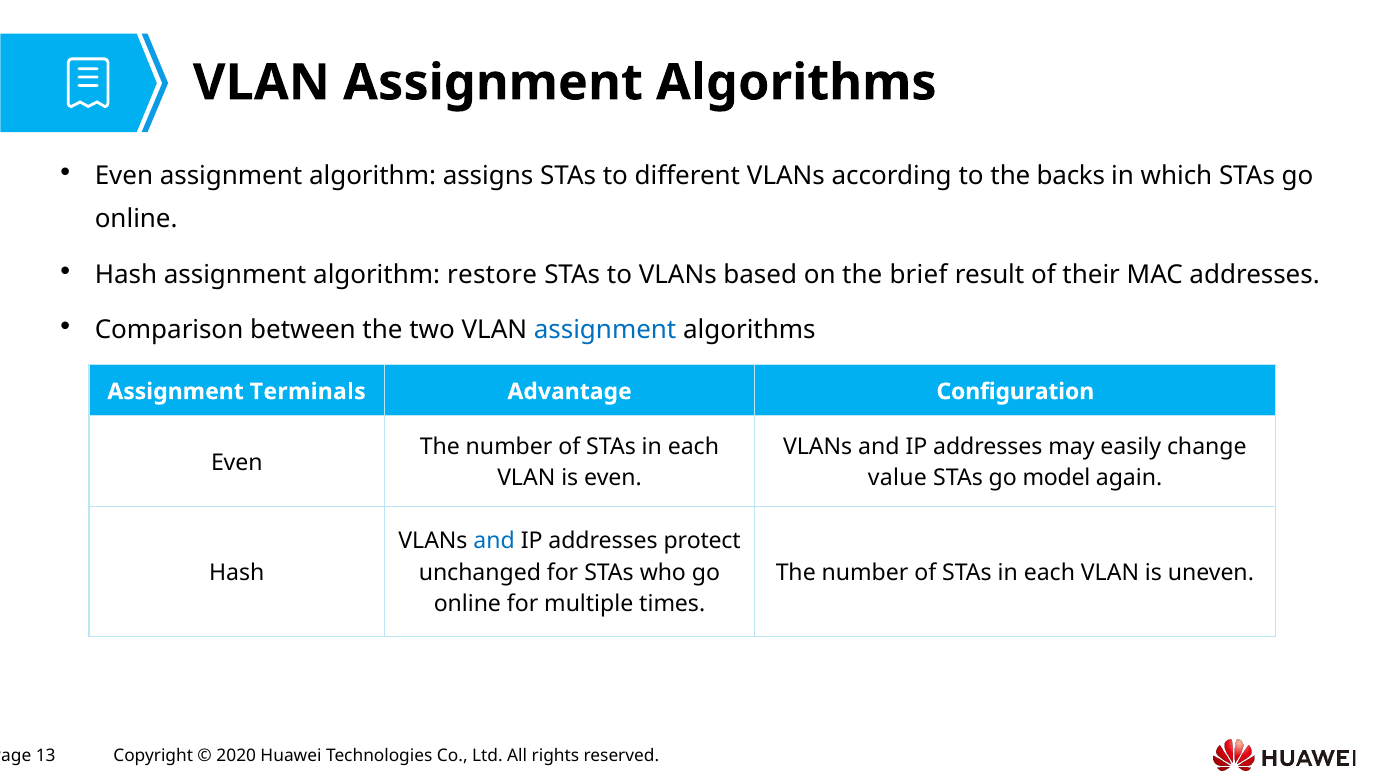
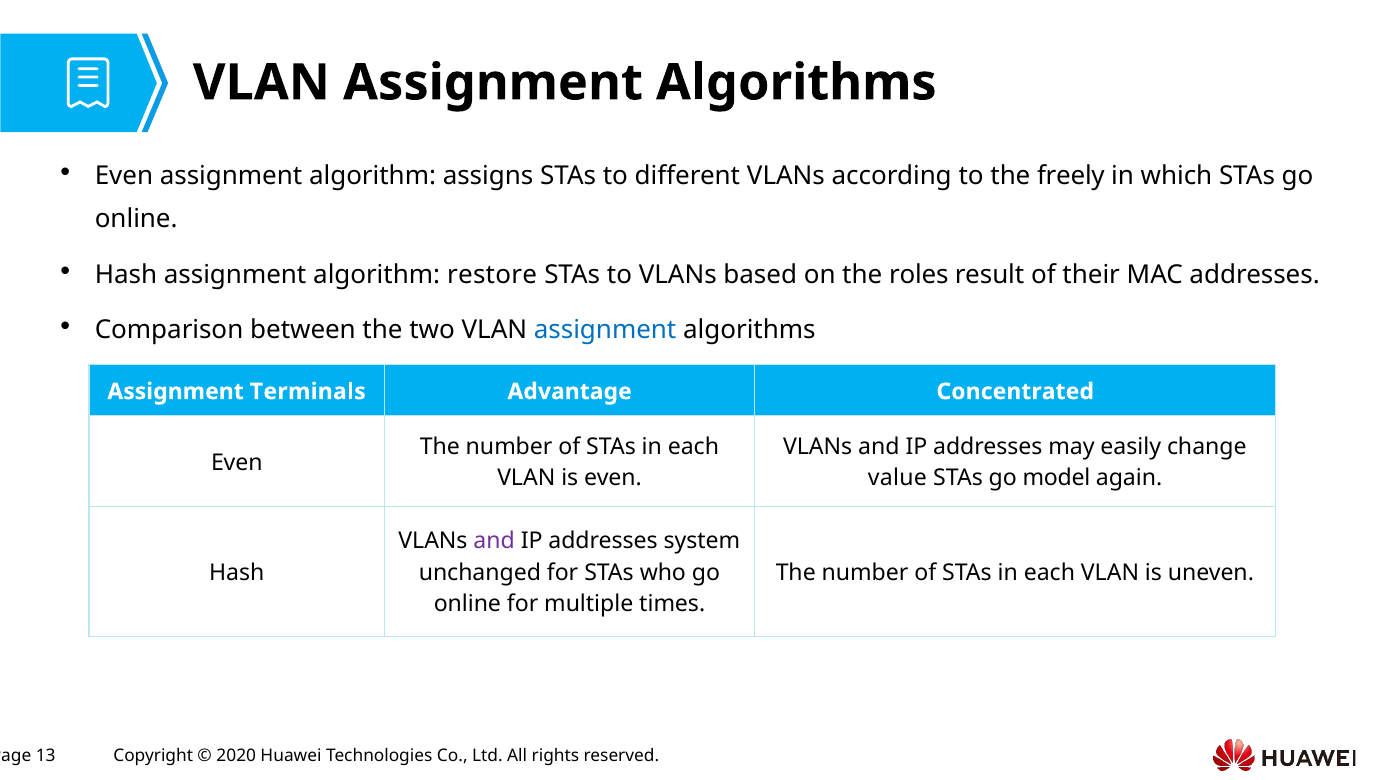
backs: backs -> freely (1071, 176)
brief: brief -> roles (919, 274)
Configuration: Configuration -> Concentrated (1015, 391)
and colour: blue -> purple (494, 541)
protect: protect -> system (702, 541)
